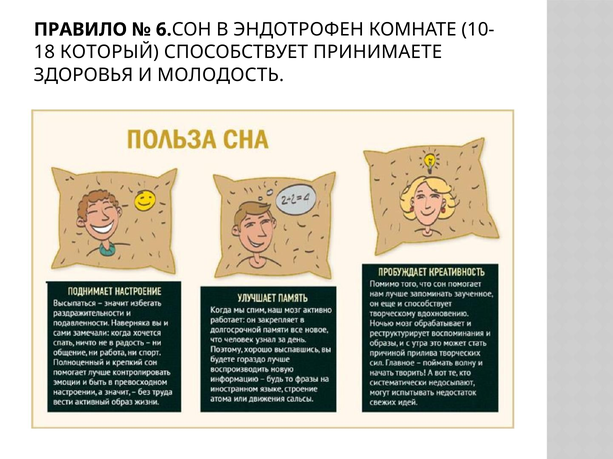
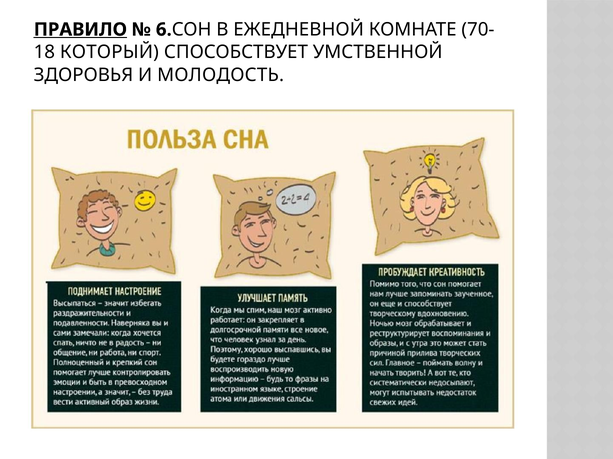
ПРАВИЛО underline: none -> present (80, 30)
ЭНДОТРОФЕН: ЭНДОТРОФЕН -> ЕЖЕДНЕВНОЙ (299, 30)
10-: 10- -> 70- (478, 30)
ПРИНИМАЕТЕ: ПРИНИМАЕТЕ -> УМСТВЕННОЙ (378, 52)
